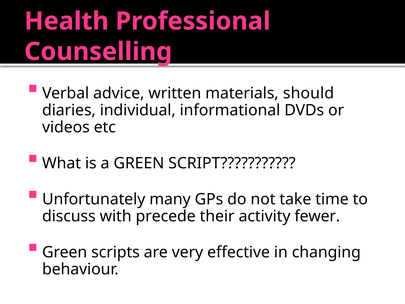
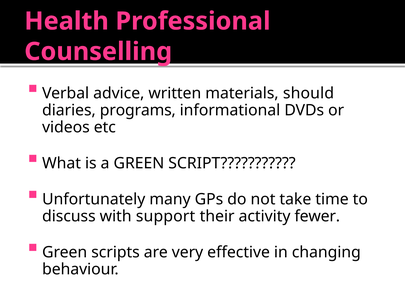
individual: individual -> programs (138, 110)
precede: precede -> support (166, 216)
